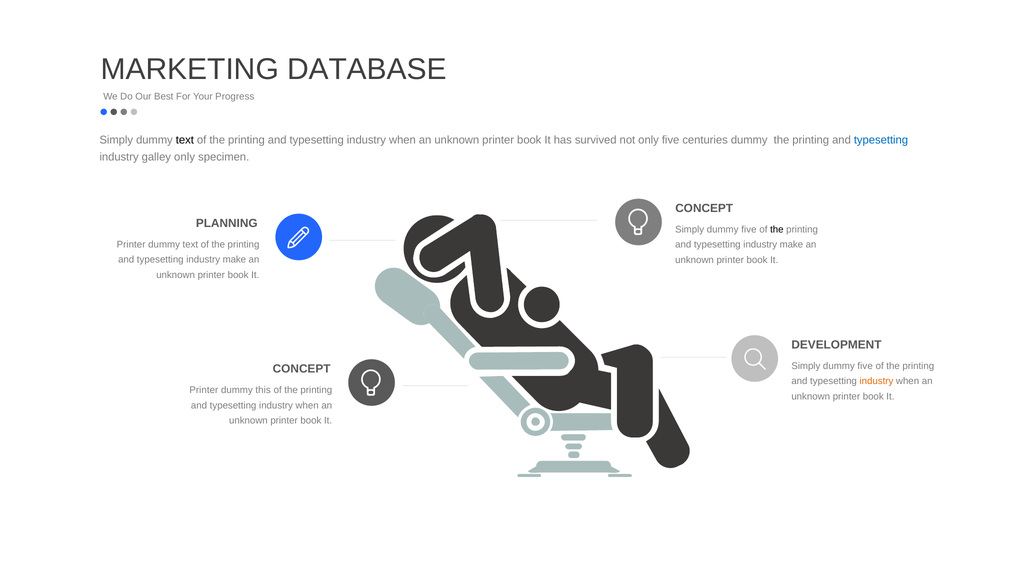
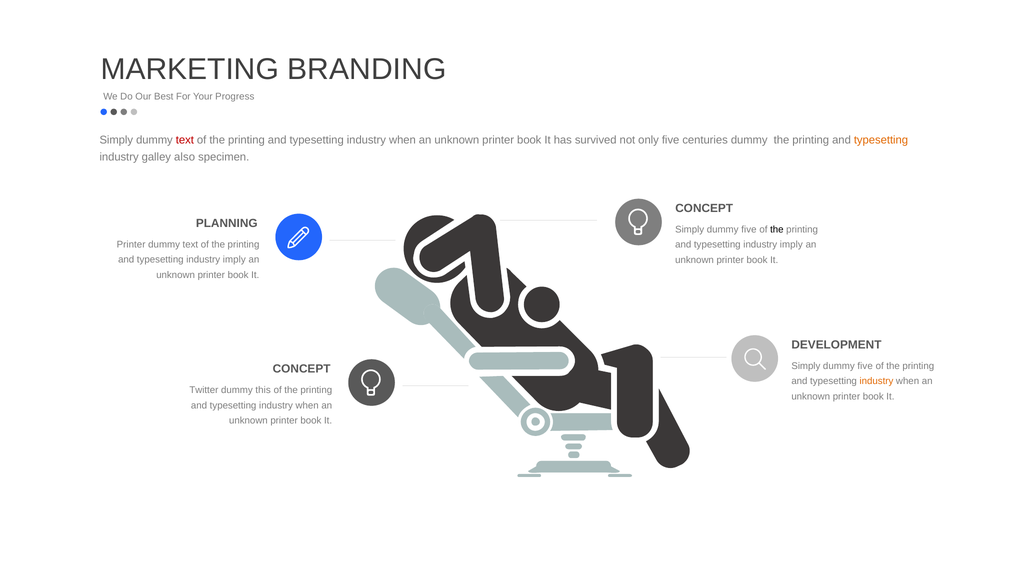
DATABASE: DATABASE -> BRANDING (367, 69)
text colour: black -> red (185, 140)
typesetting colour: blue -> orange (881, 140)
galley only: only -> also (185, 157)
make: make -> imply (791, 245)
make: make -> imply (234, 260)
Printer: Printer -> Twitter (204, 391)
